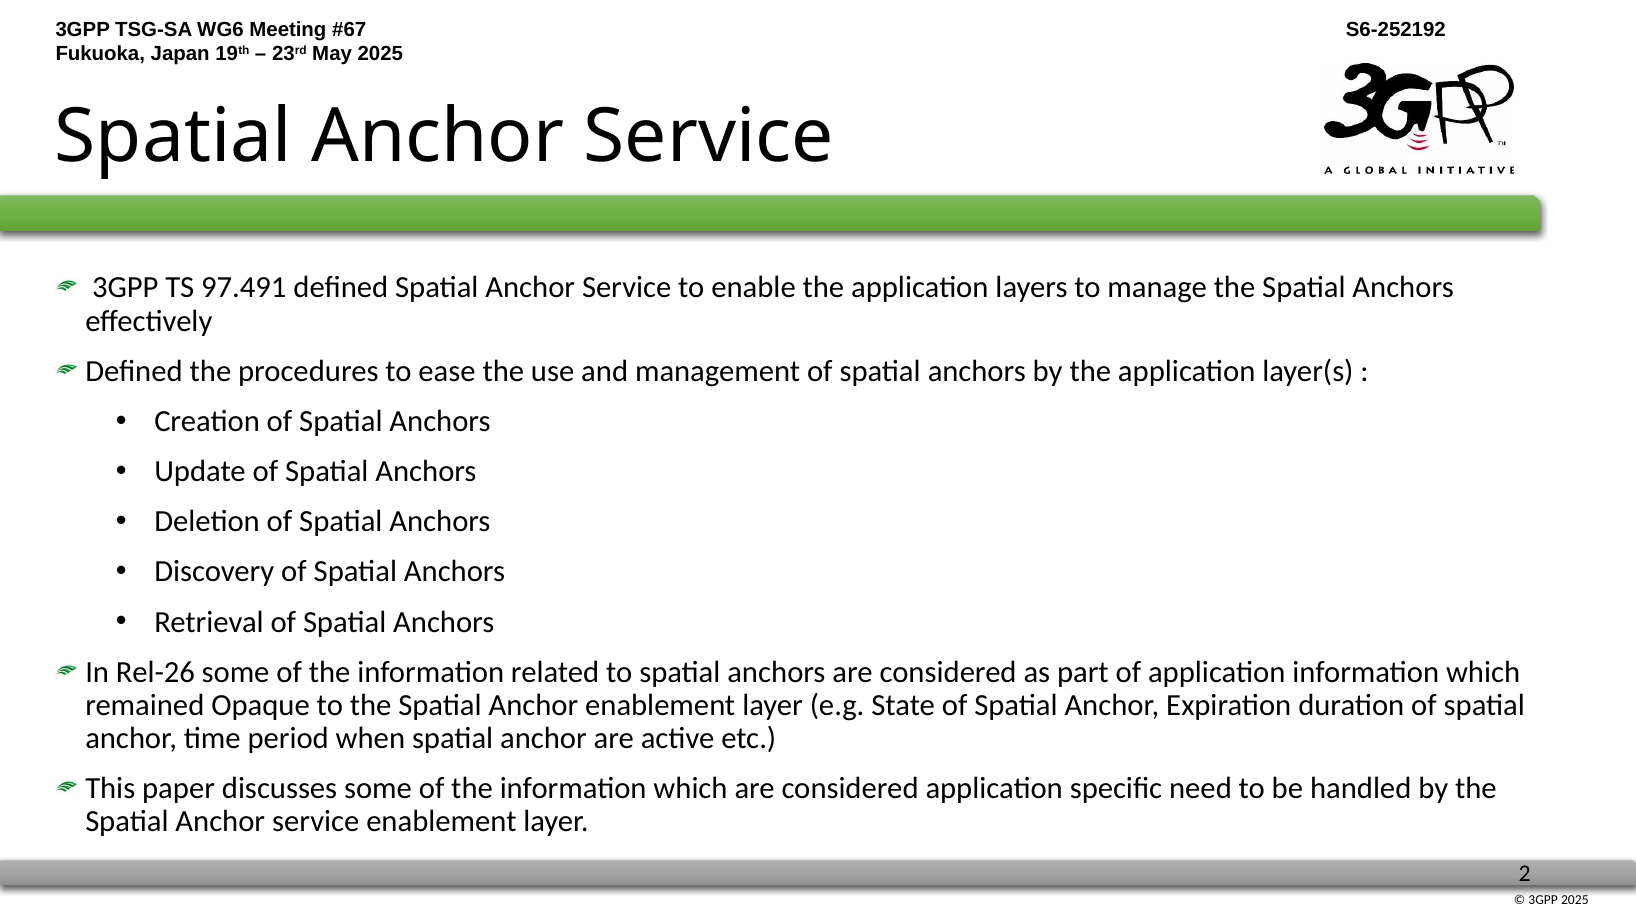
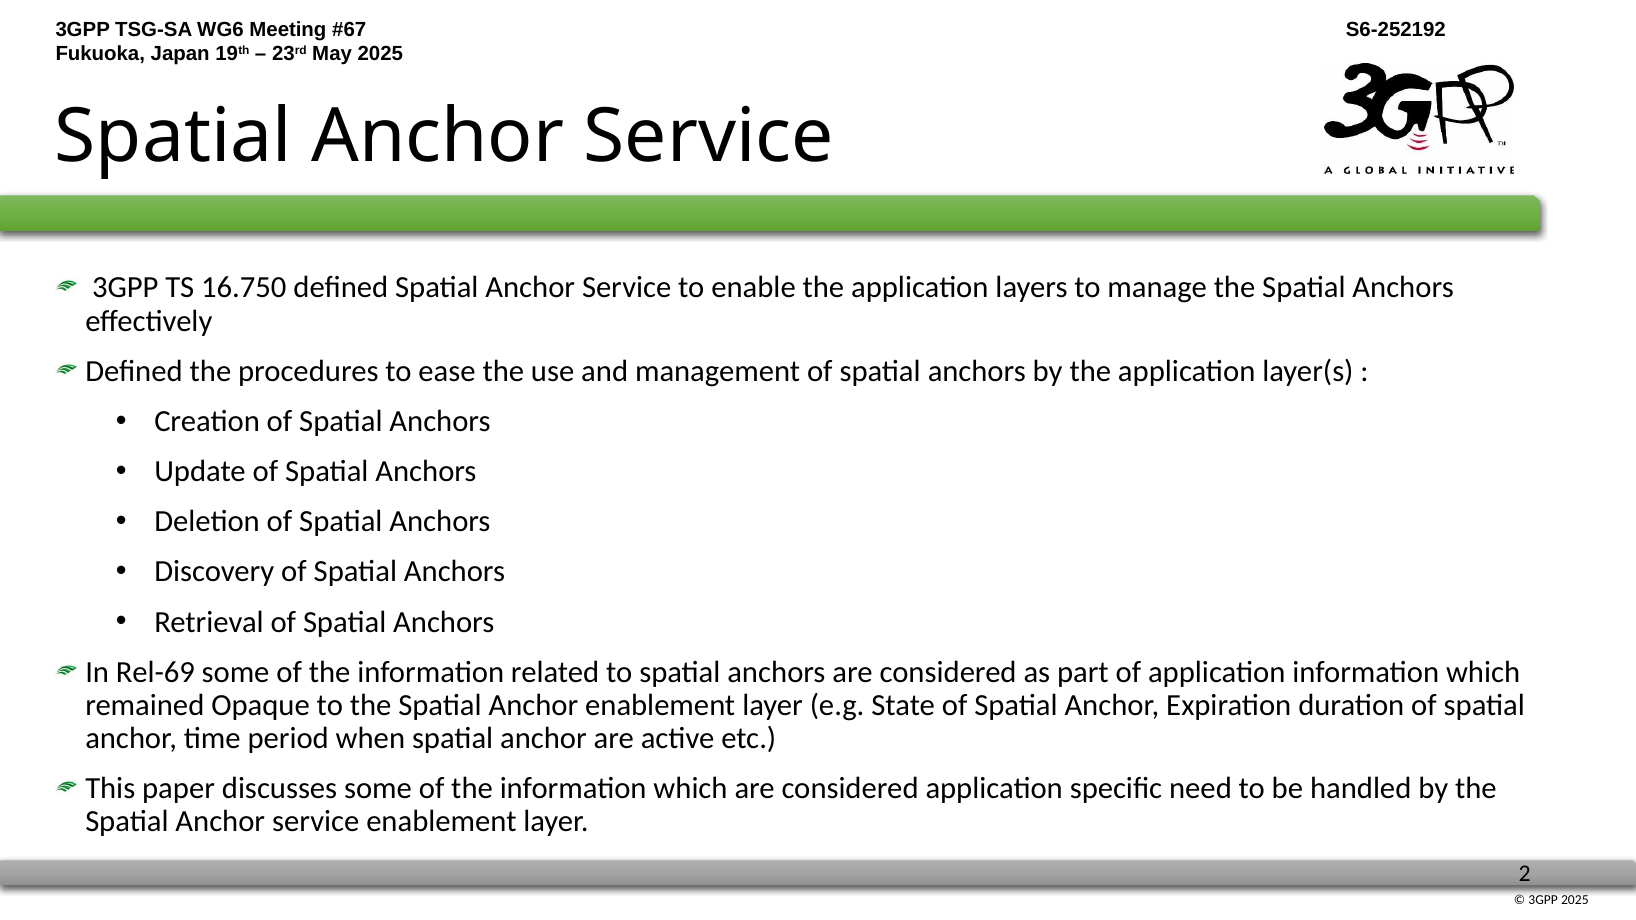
97.491: 97.491 -> 16.750 (244, 288)
Rel-26: Rel-26 -> Rel-69 (155, 672)
